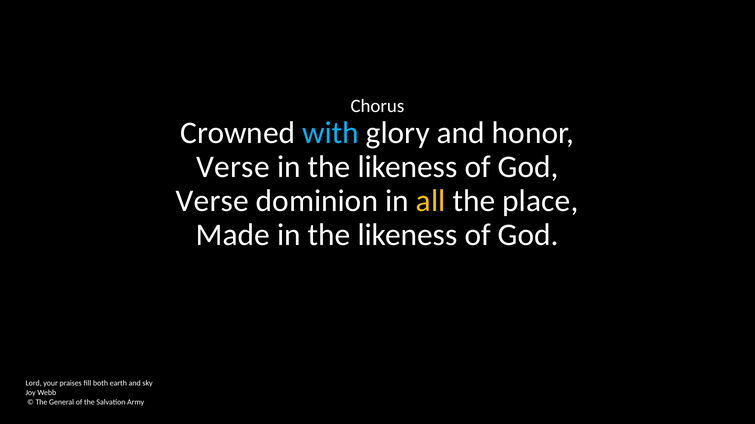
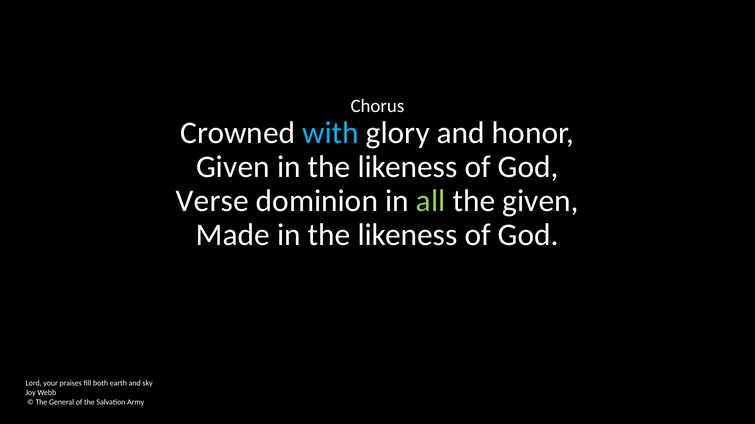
Verse: Verse -> Given (233, 167)
all colour: yellow -> light green (431, 201)
the place: place -> given (540, 201)
